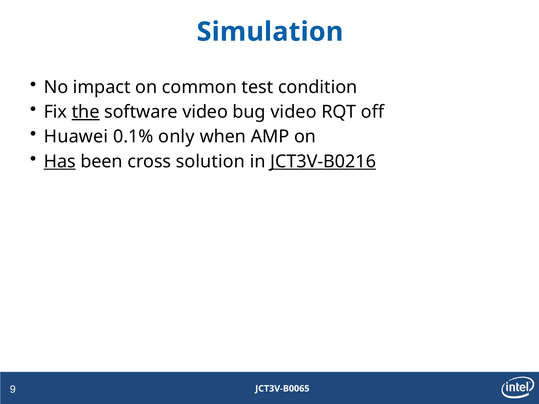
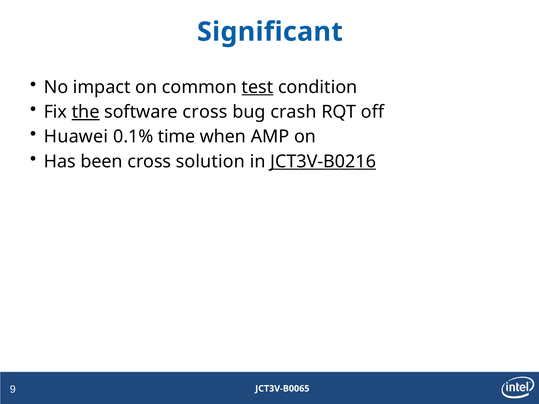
Simulation: Simulation -> Significant (270, 32)
test underline: none -> present (258, 87)
software video: video -> cross (205, 112)
bug video: video -> crash (294, 112)
only: only -> time (177, 137)
Has underline: present -> none (60, 162)
